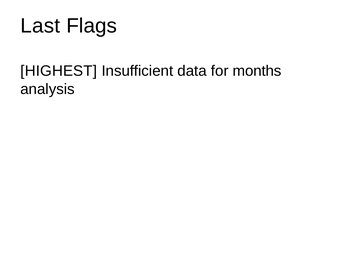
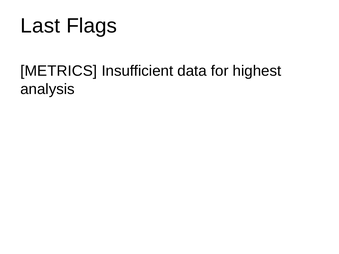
HIGHEST: HIGHEST -> METRICS (59, 71)
months: months -> highest (257, 71)
